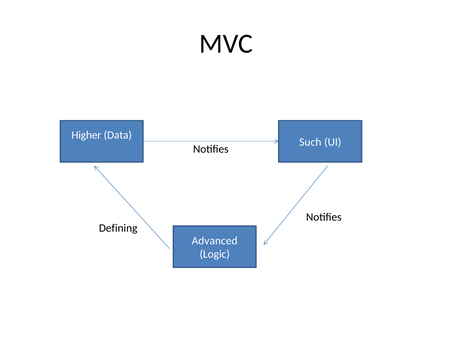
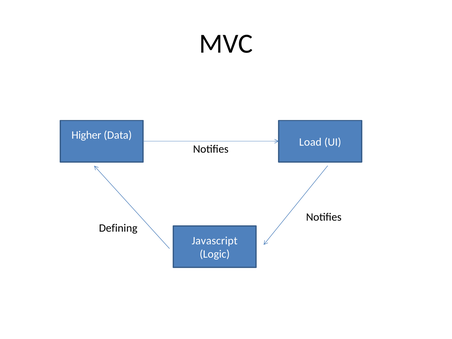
Such: Such -> Load (310, 142)
Advanced: Advanced -> Javascript (215, 241)
